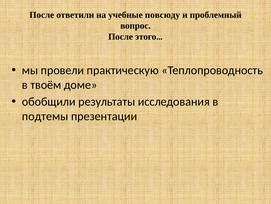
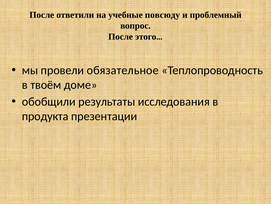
практическую: практическую -> обязательное (123, 70)
подтемы: подтемы -> продукта (45, 116)
